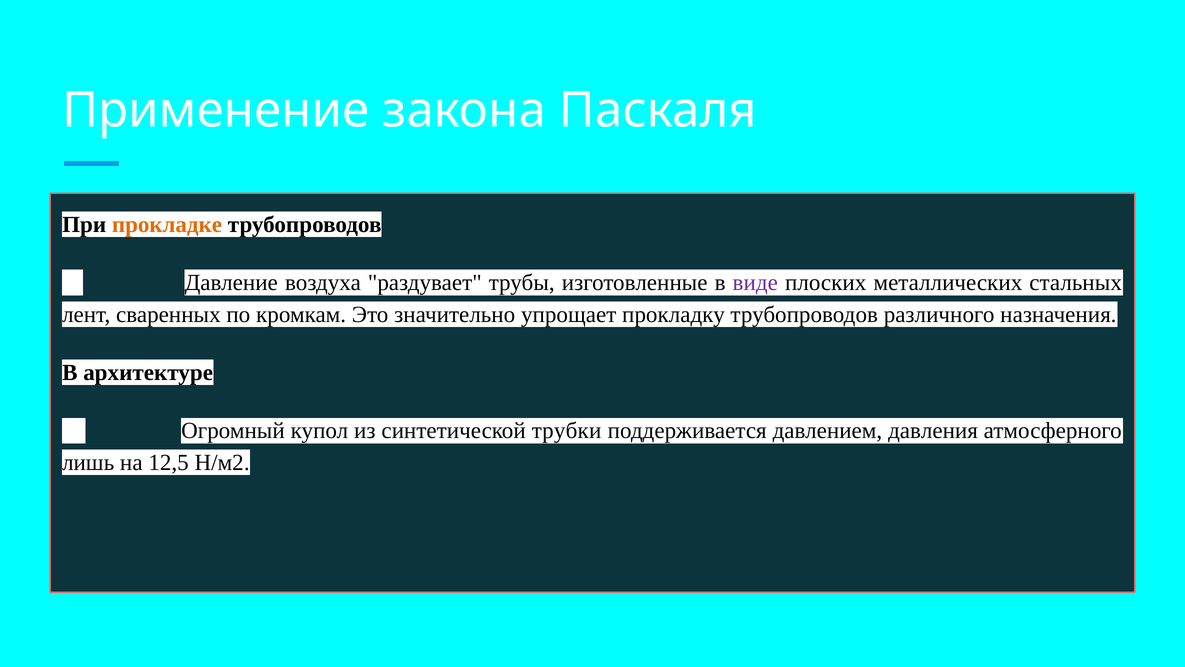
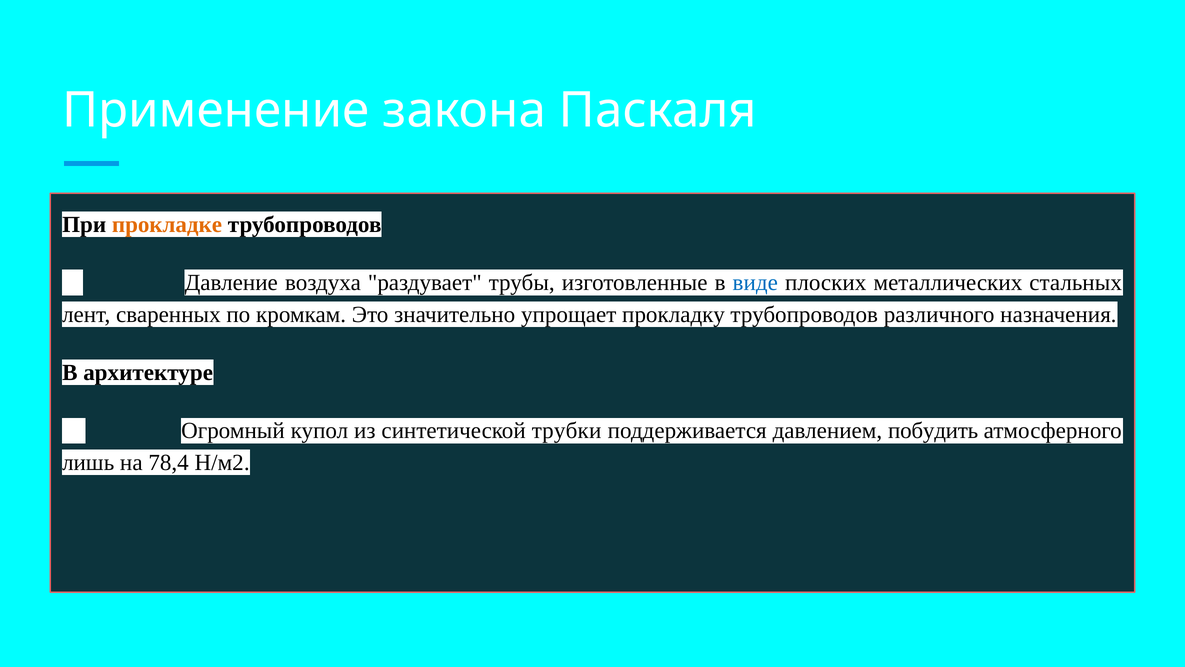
виде colour: purple -> blue (755, 283)
давления: давления -> побудить (933, 430)
12,5: 12,5 -> 78,4 (169, 462)
